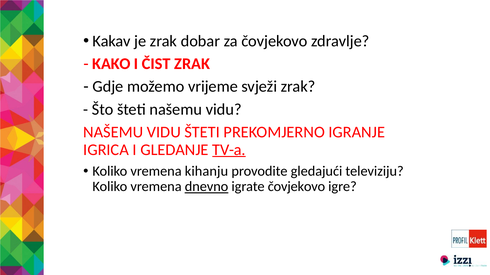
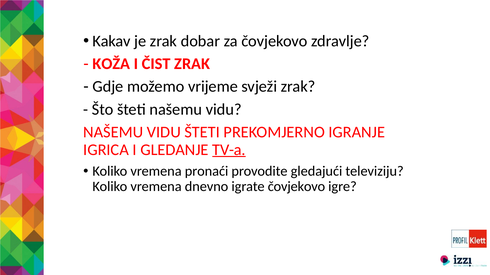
KAKO: KAKO -> KOŽA (111, 64)
kihanju: kihanju -> pronaći (207, 172)
dnevno underline: present -> none (207, 187)
